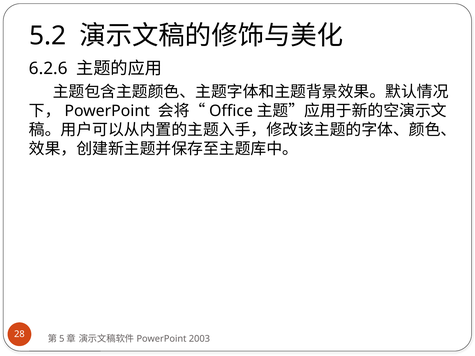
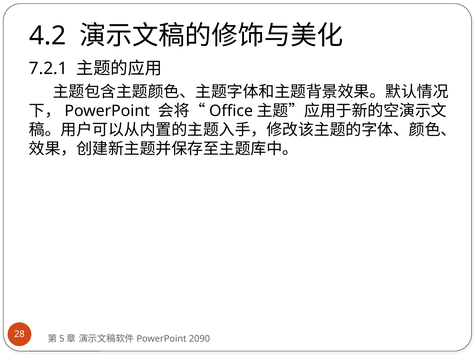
5.2: 5.2 -> 4.2 (48, 36)
6.2.6: 6.2.6 -> 7.2.1 (48, 69)
2003: 2003 -> 2090 (199, 339)
